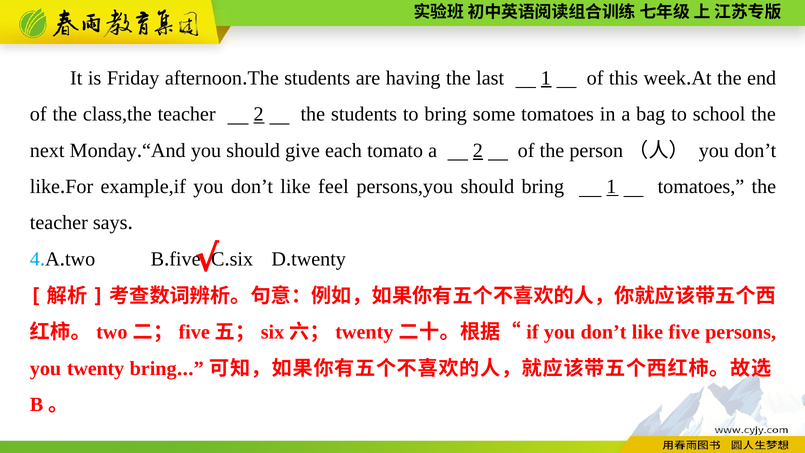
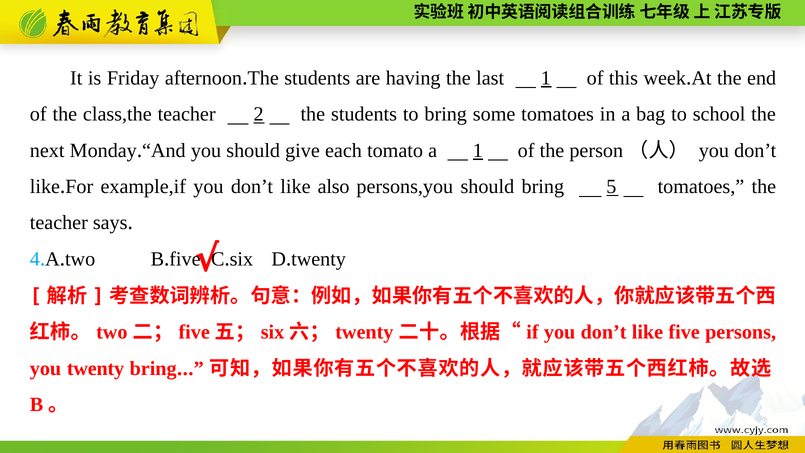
a 2: 2 -> 1 (478, 150)
feel: feel -> also (334, 187)
bring 1: 1 -> 5 (611, 187)
